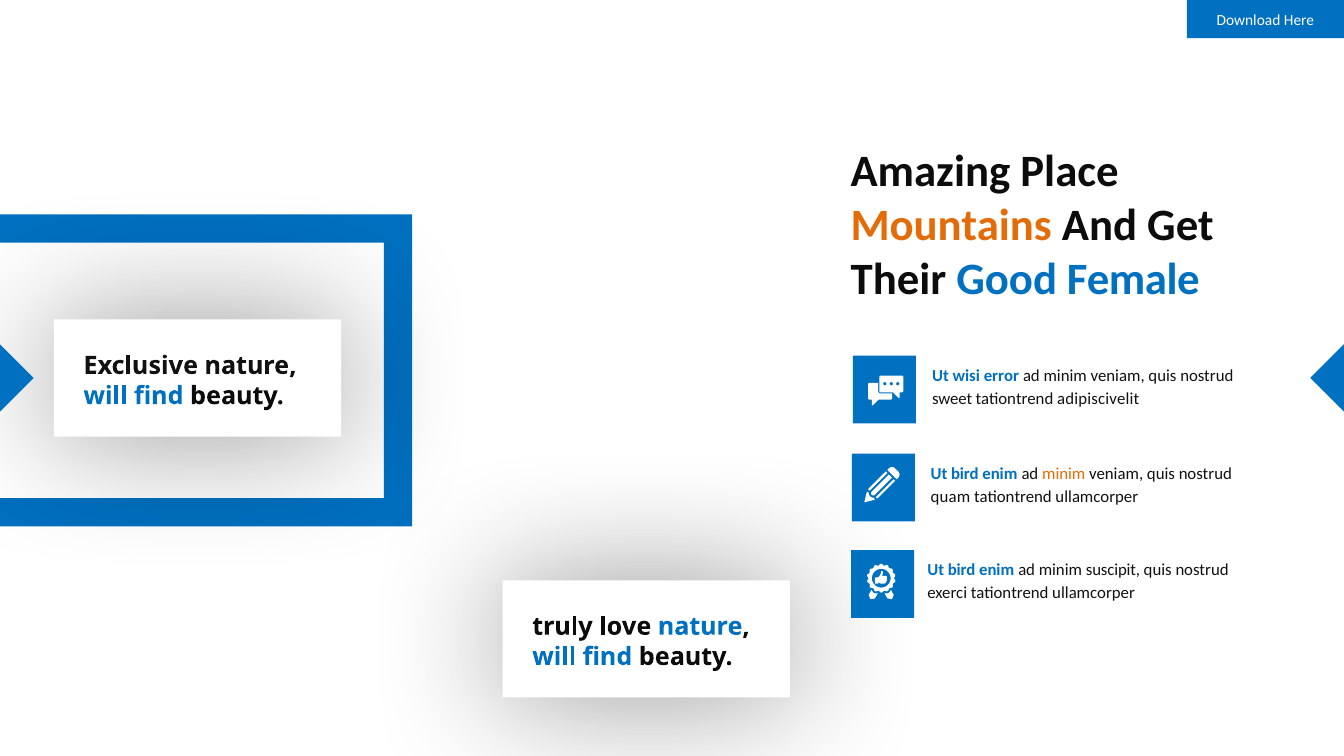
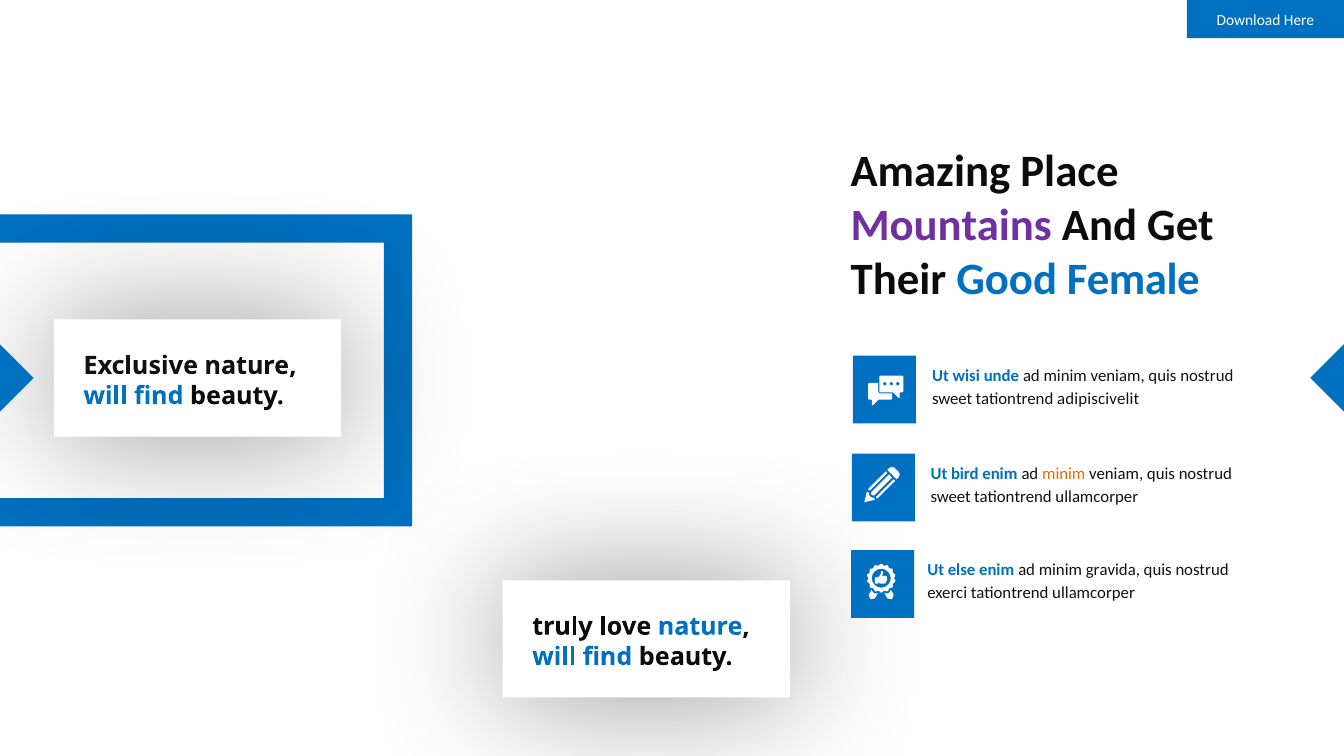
Mountains colour: orange -> purple (951, 226)
error: error -> unde (1001, 376)
quam: quam -> sweet (951, 497)
bird: bird -> else (962, 570)
suscipit: suscipit -> gravida (1113, 570)
